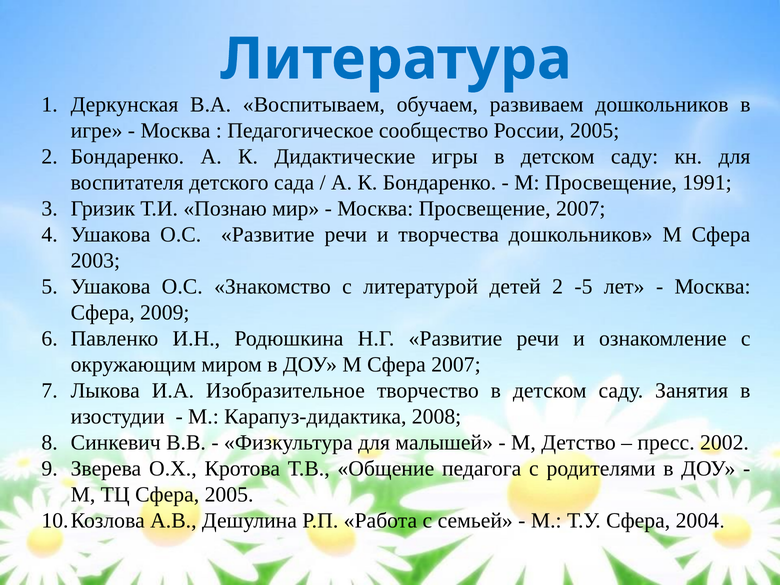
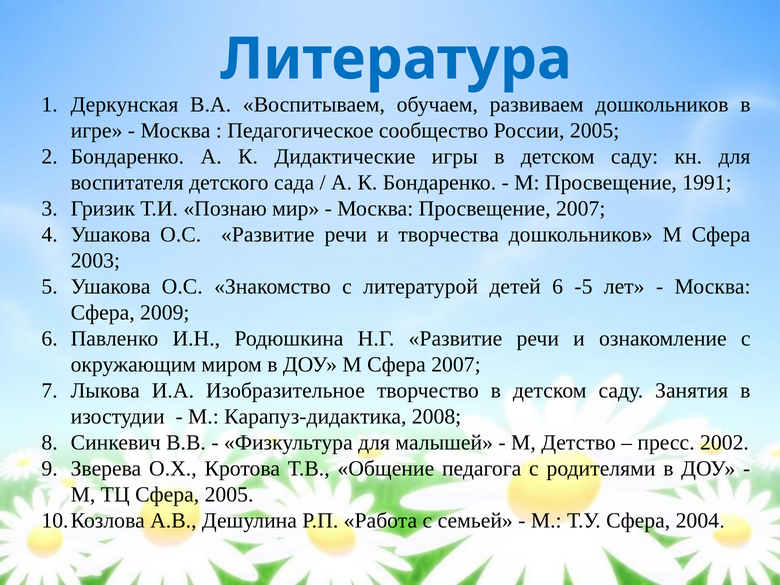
детей 2: 2 -> 6 (558, 287)
